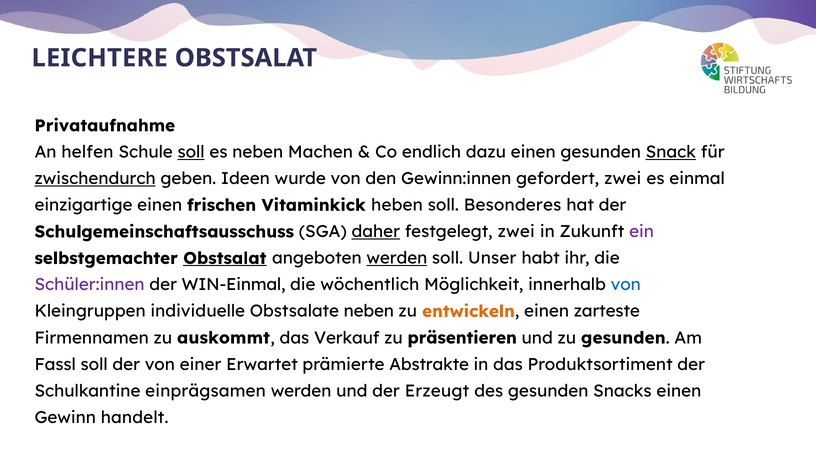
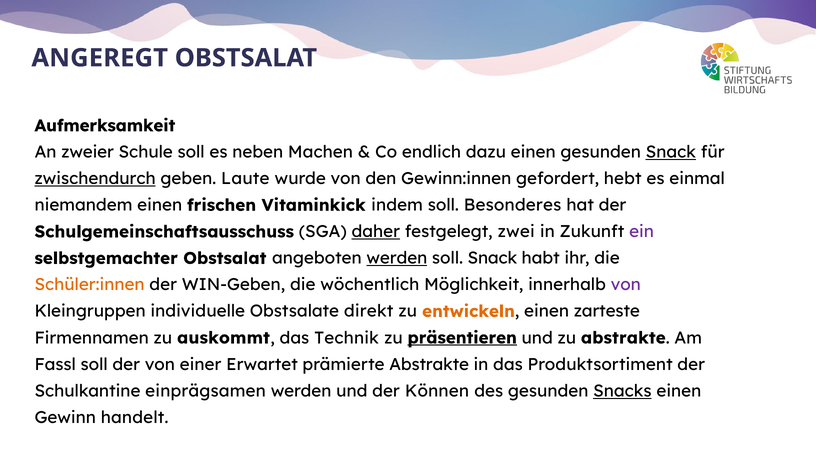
LEICHTERE: LEICHTERE -> ANGEREGT (100, 58)
Privataufnahme: Privataufnahme -> Aufmerksamkeit (105, 126)
helfen: helfen -> zweier (88, 152)
soll underline: present -> none (191, 152)
Ideen: Ideen -> Laute (245, 179)
gefordert zwei: zwei -> hebt (623, 179)
einzigartige: einzigartige -> niemandem (83, 205)
heben: heben -> indem (397, 205)
Obstsalat underline: present -> none (225, 258)
soll Unser: Unser -> Snack (492, 258)
Schüler:innen colour: purple -> orange (90, 285)
WIN-Einmal: WIN-Einmal -> WIN-Geben (233, 285)
von colour: blue -> purple (626, 285)
Obstsalate neben: neben -> direkt (369, 311)
Verkauf: Verkauf -> Technik (347, 338)
präsentieren underline: none -> present (462, 338)
zu gesunden: gesunden -> abstrakte (623, 338)
Erzeugt: Erzeugt -> Können (437, 391)
Snacks underline: none -> present (622, 391)
